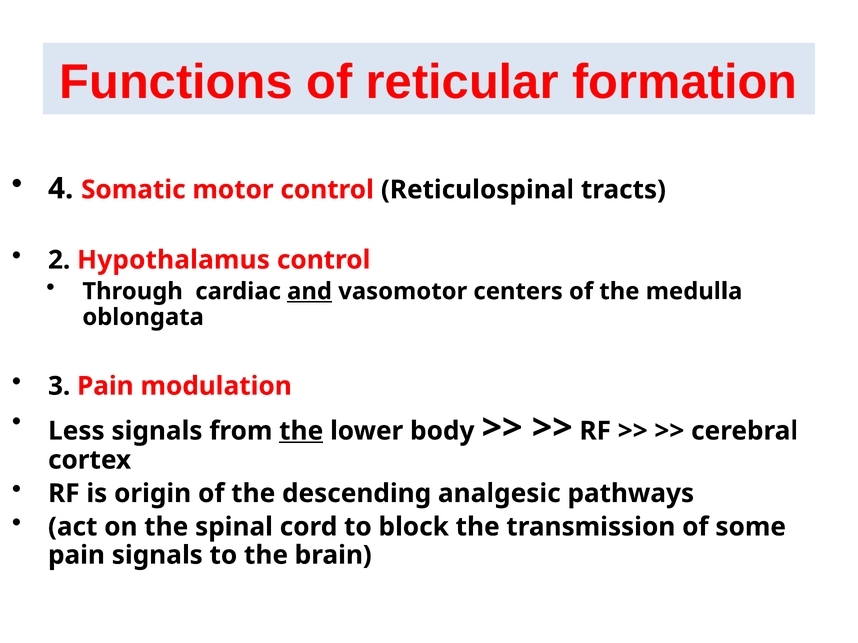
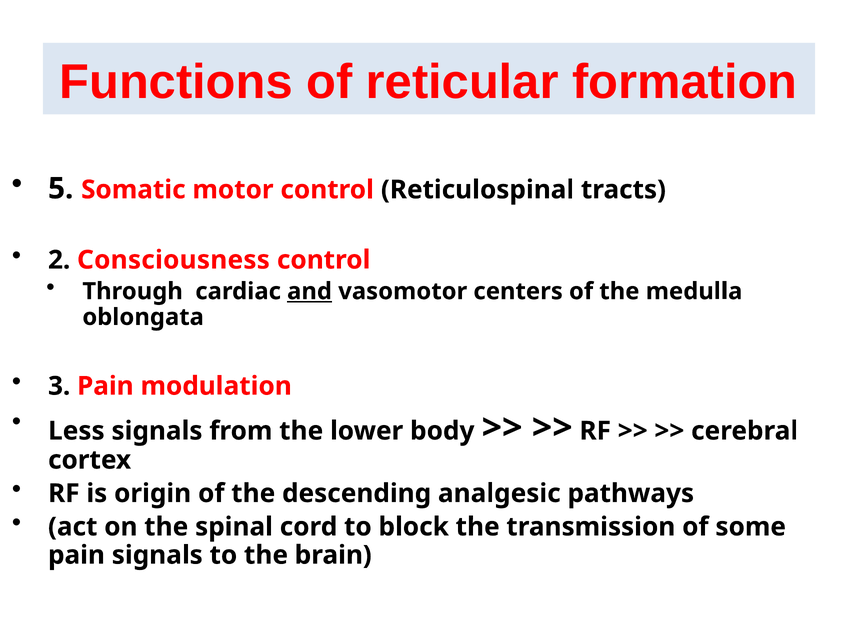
4: 4 -> 5 (61, 189)
Hypothalamus: Hypothalamus -> Consciousness (173, 260)
the underline: present -> none (301, 431)
